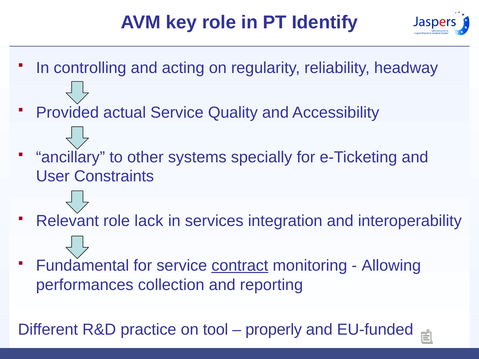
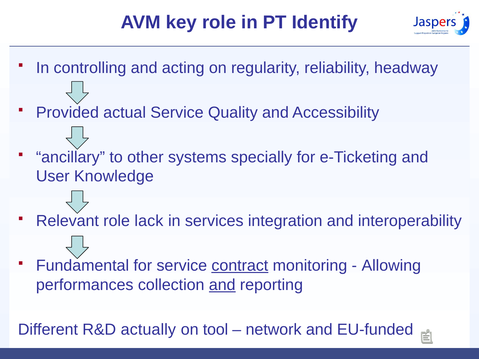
Constraints: Constraints -> Knowledge (114, 177)
and underline: none -> present (222, 285)
practice: practice -> actually (148, 330)
properly: properly -> network (274, 330)
